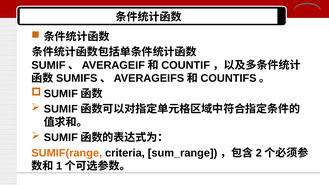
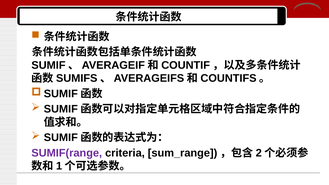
SUMIF(range colour: orange -> purple (67, 153)
